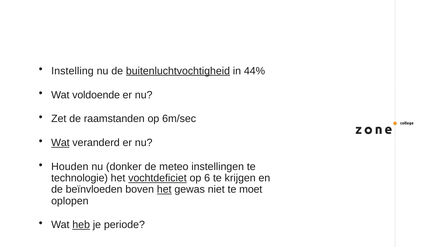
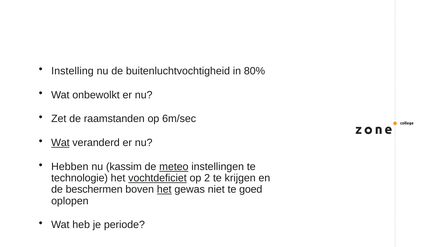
buitenluchtvochtigheid underline: present -> none (178, 71)
44%: 44% -> 80% (255, 71)
voldoende: voldoende -> onbewolkt (96, 95)
Houden: Houden -> Hebben (70, 167)
donker: donker -> kassim (124, 167)
meteo underline: none -> present (174, 167)
6: 6 -> 2 (207, 178)
beïnvloeden: beïnvloeden -> beschermen (94, 189)
moet: moet -> goed (251, 189)
heb underline: present -> none (81, 225)
